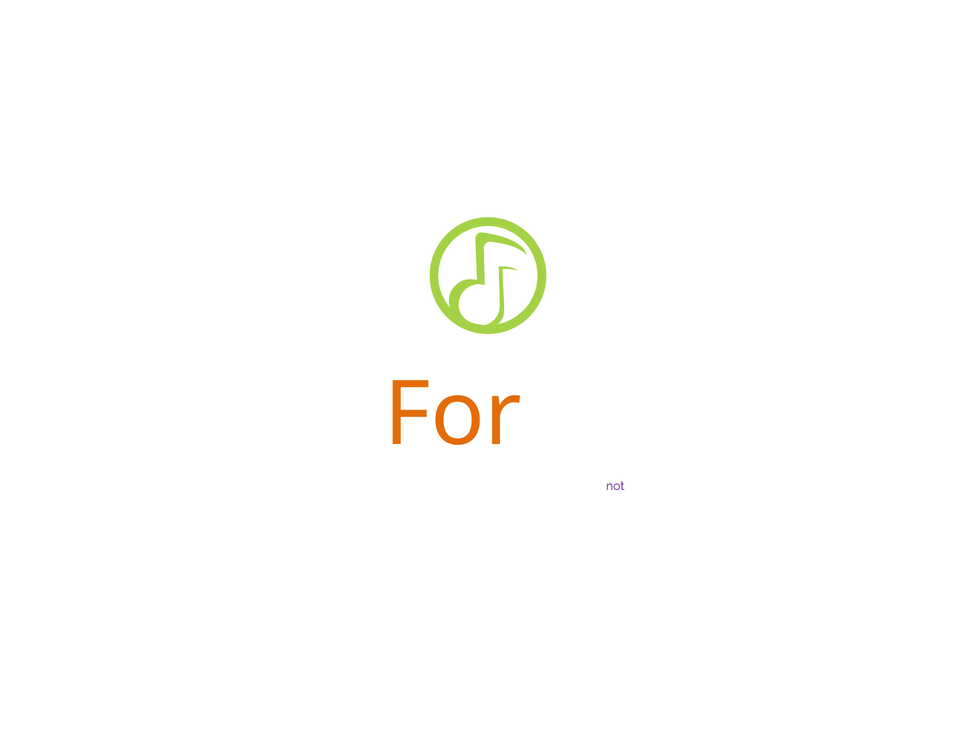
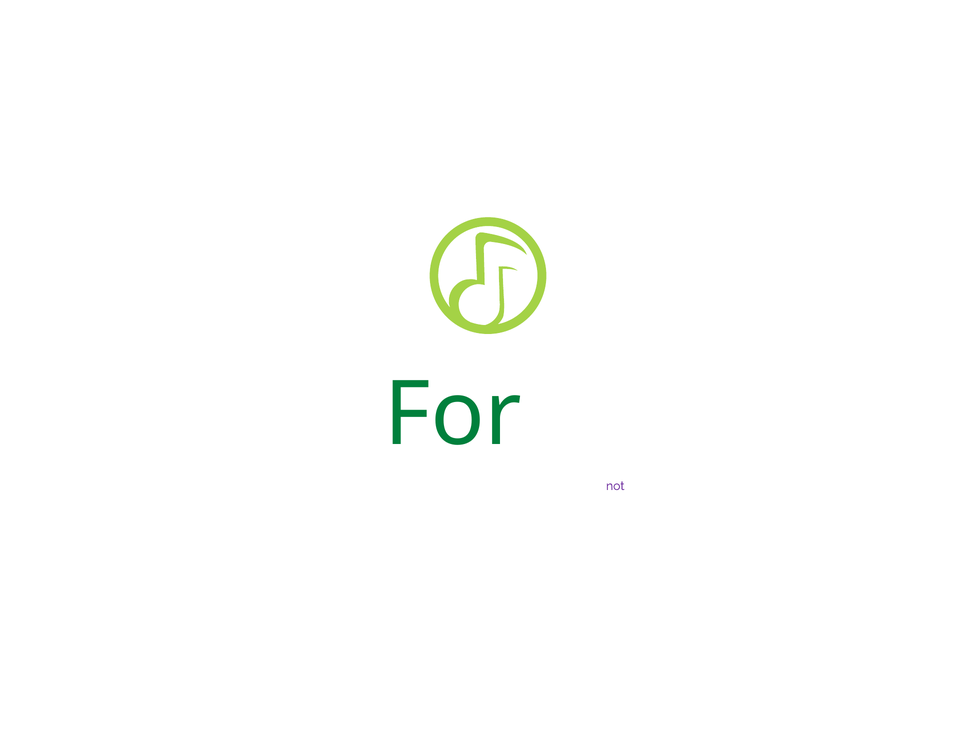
For colour: orange -> green (453, 415)
